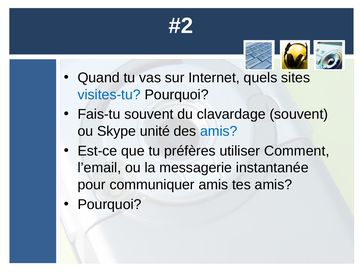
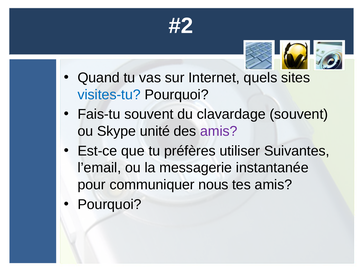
amis colour: blue -> purple (219, 131)
Comment: Comment -> Suivantes (297, 151)
communiquer amis: amis -> nous (213, 184)
